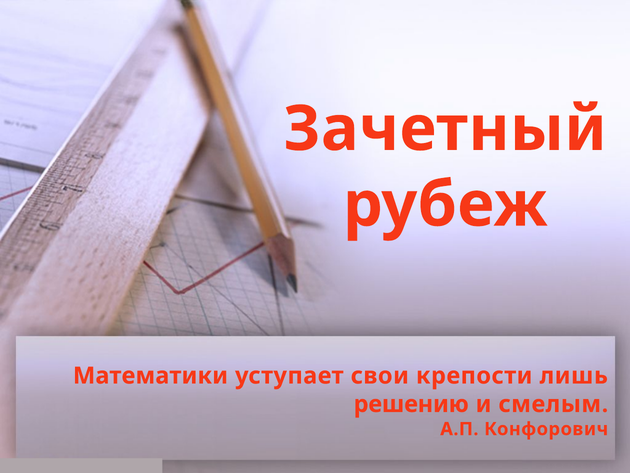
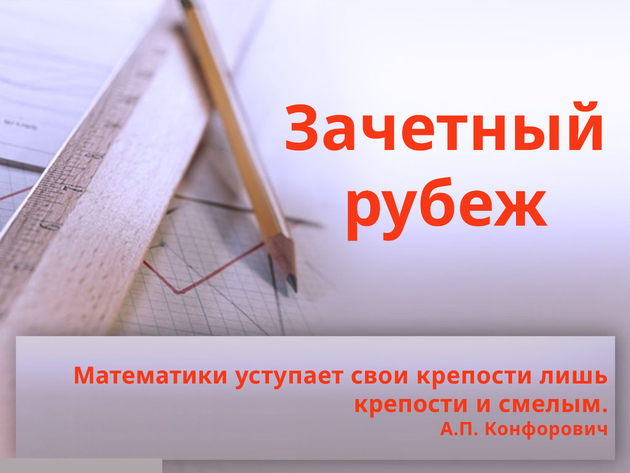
решению: решению -> крепости (411, 404)
